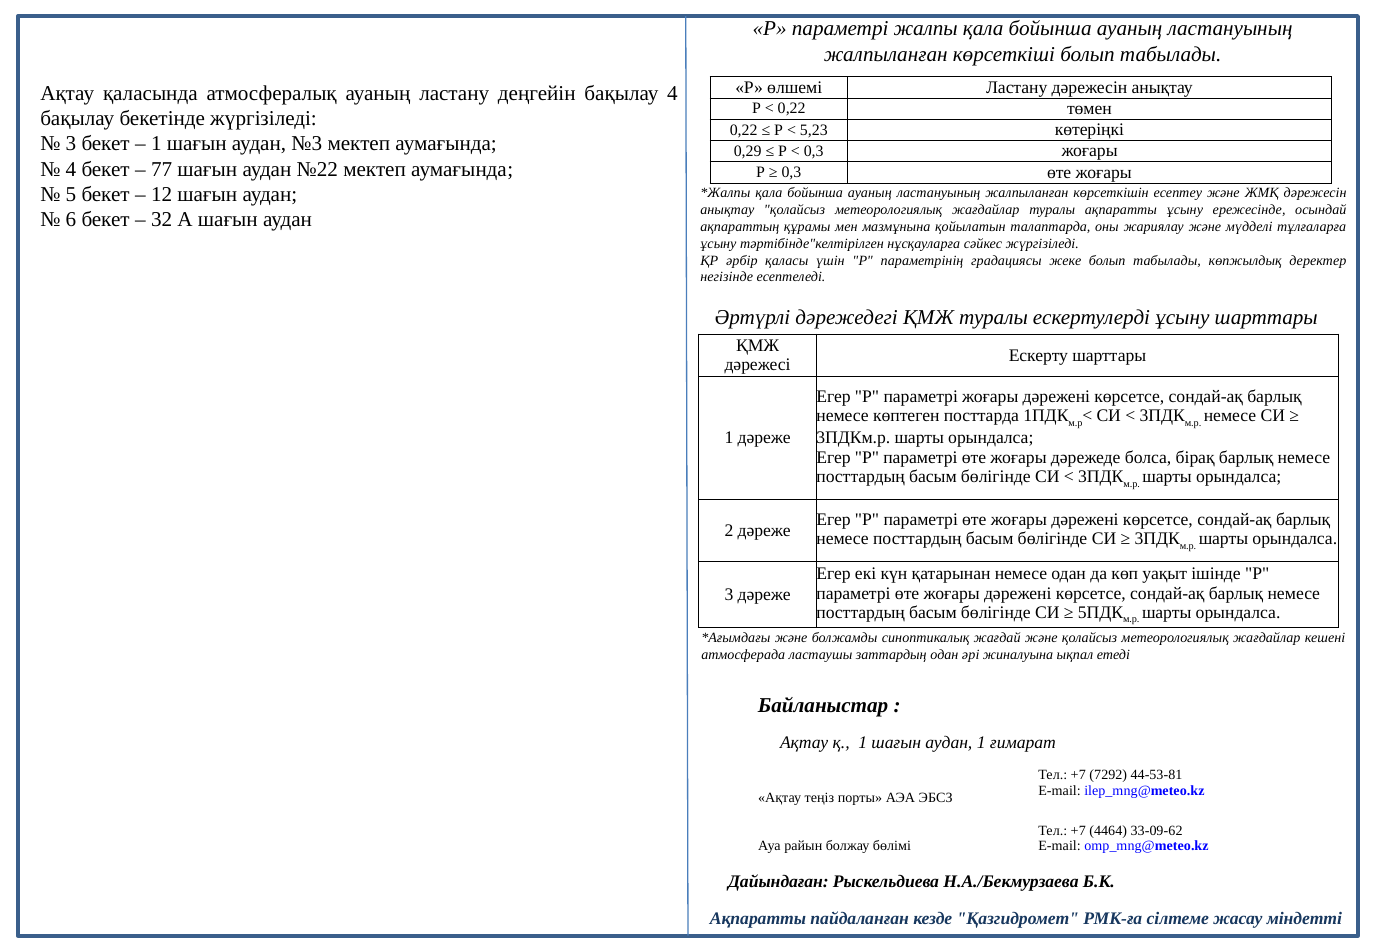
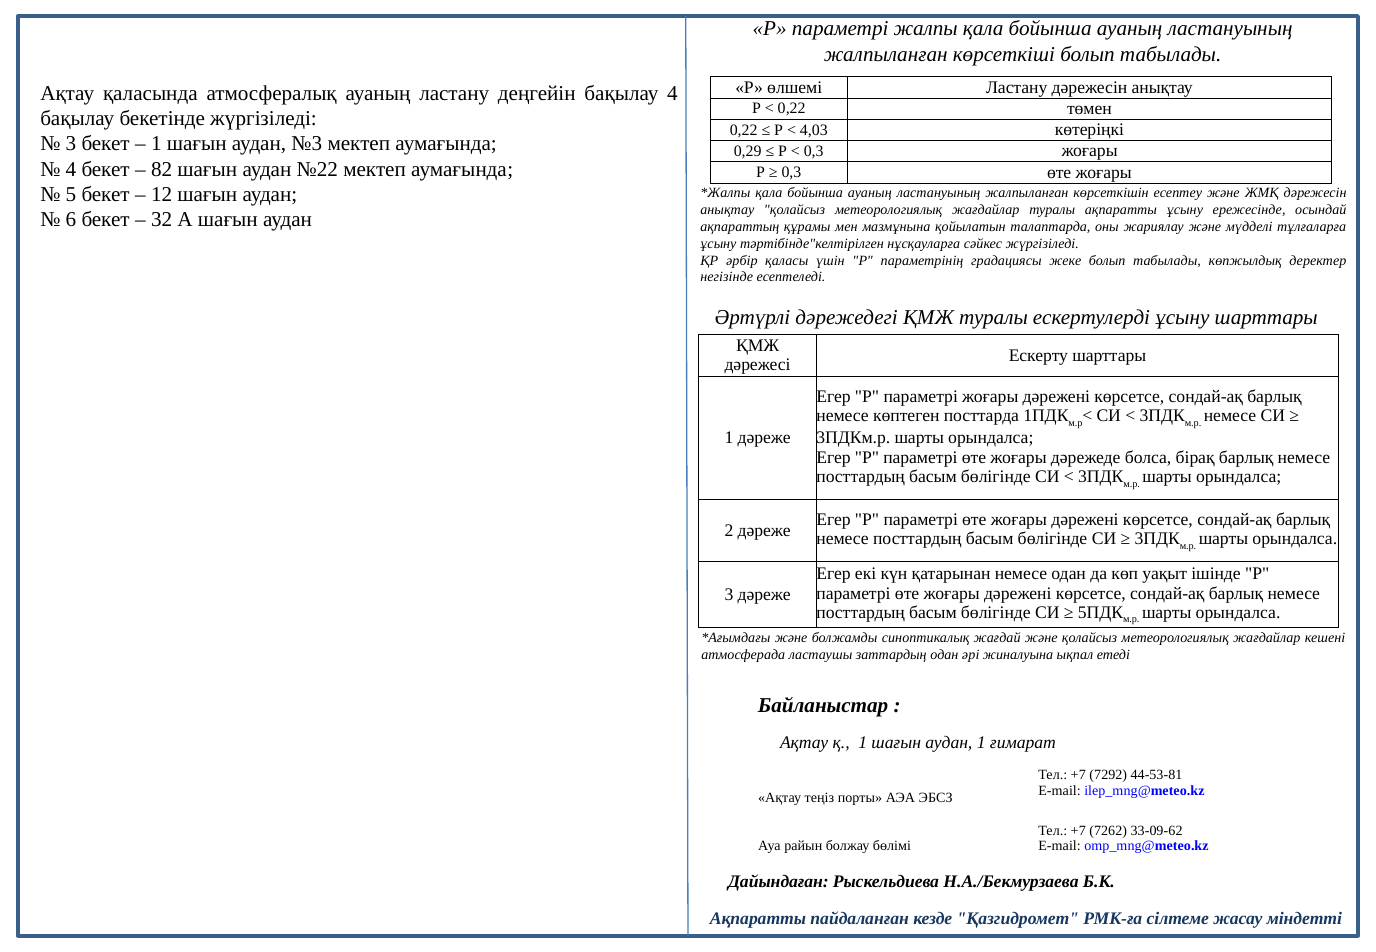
5,23: 5,23 -> 4,03 (814, 130)
77: 77 -> 82 (162, 169)
4464: 4464 -> 7262 (1108, 831)
